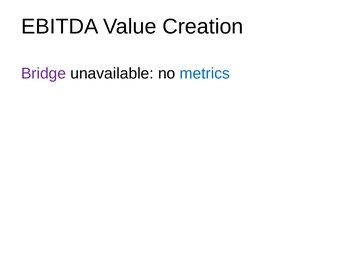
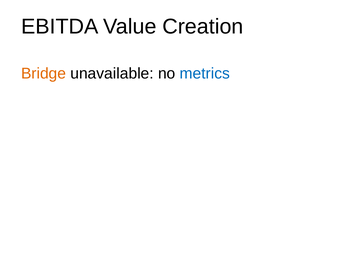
Bridge colour: purple -> orange (44, 74)
